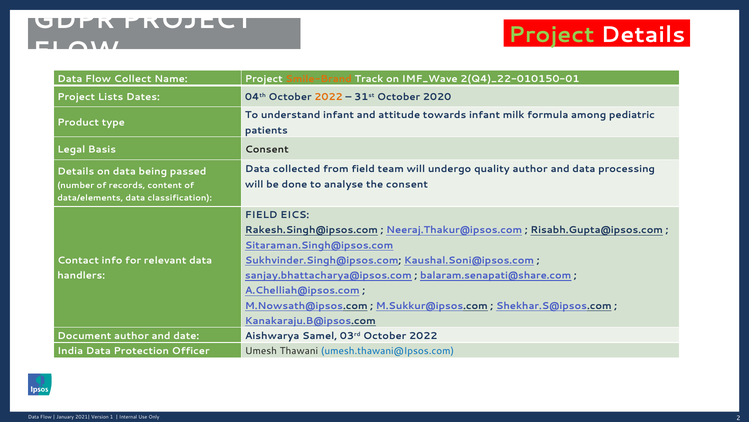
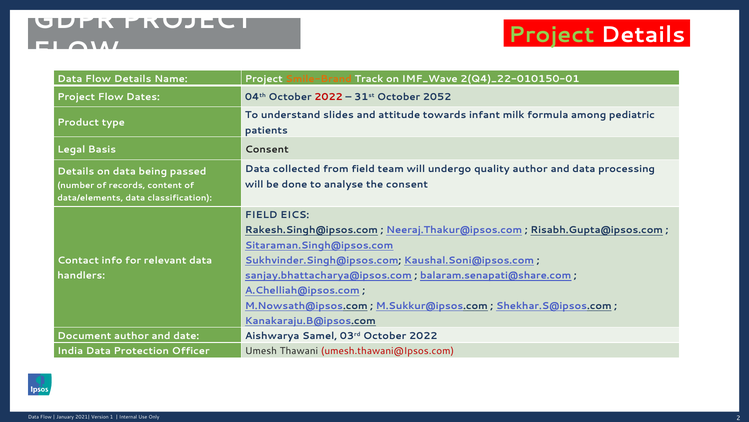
Flow Collect: Collect -> Details (133, 79)
Lists: Lists -> Flow (111, 97)
2022 colour: orange -> red (328, 97)
2020: 2020 -> 2052 (437, 97)
understand infant: infant -> slides (338, 115)
umesh.thawani@Ipsos.com colour: blue -> red (388, 351)
